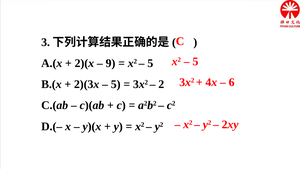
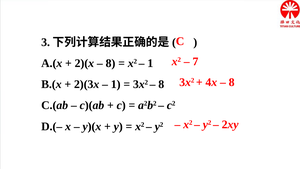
5: 5 -> 7 (195, 61)
9: 9 -> 8 (110, 63)
5: 5 -> 1 (150, 63)
6: 6 -> 8 (232, 82)
5: 5 -> 1 (116, 84)
2: 2 -> 8 (161, 84)
